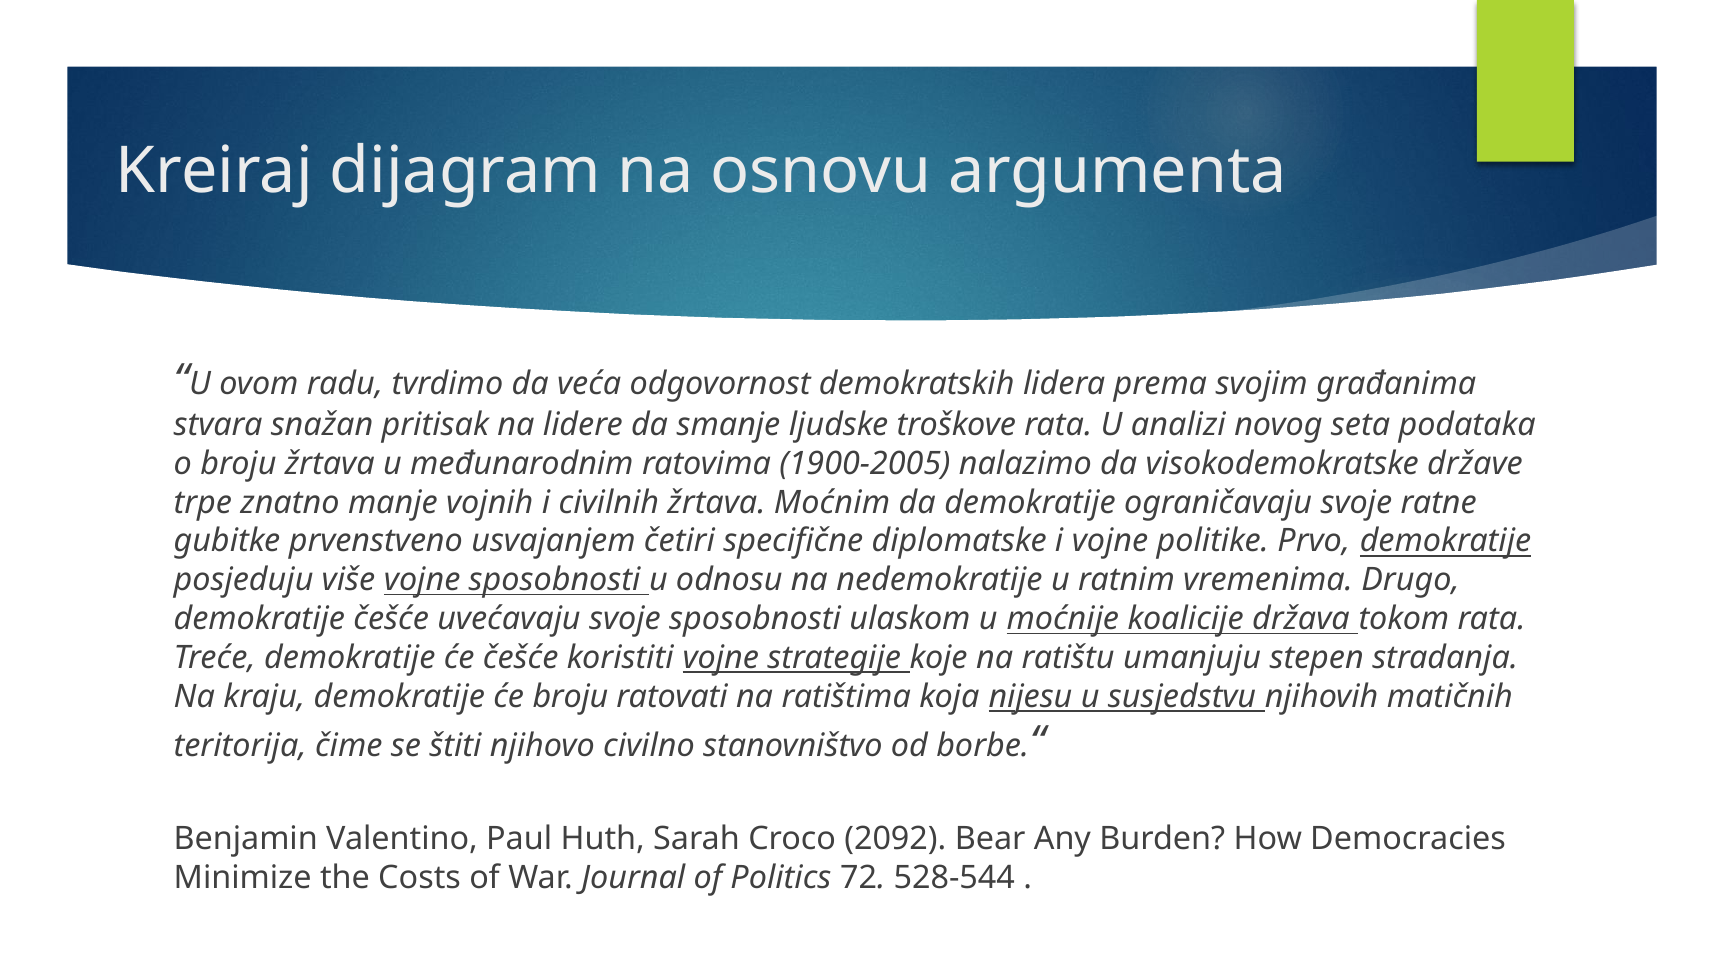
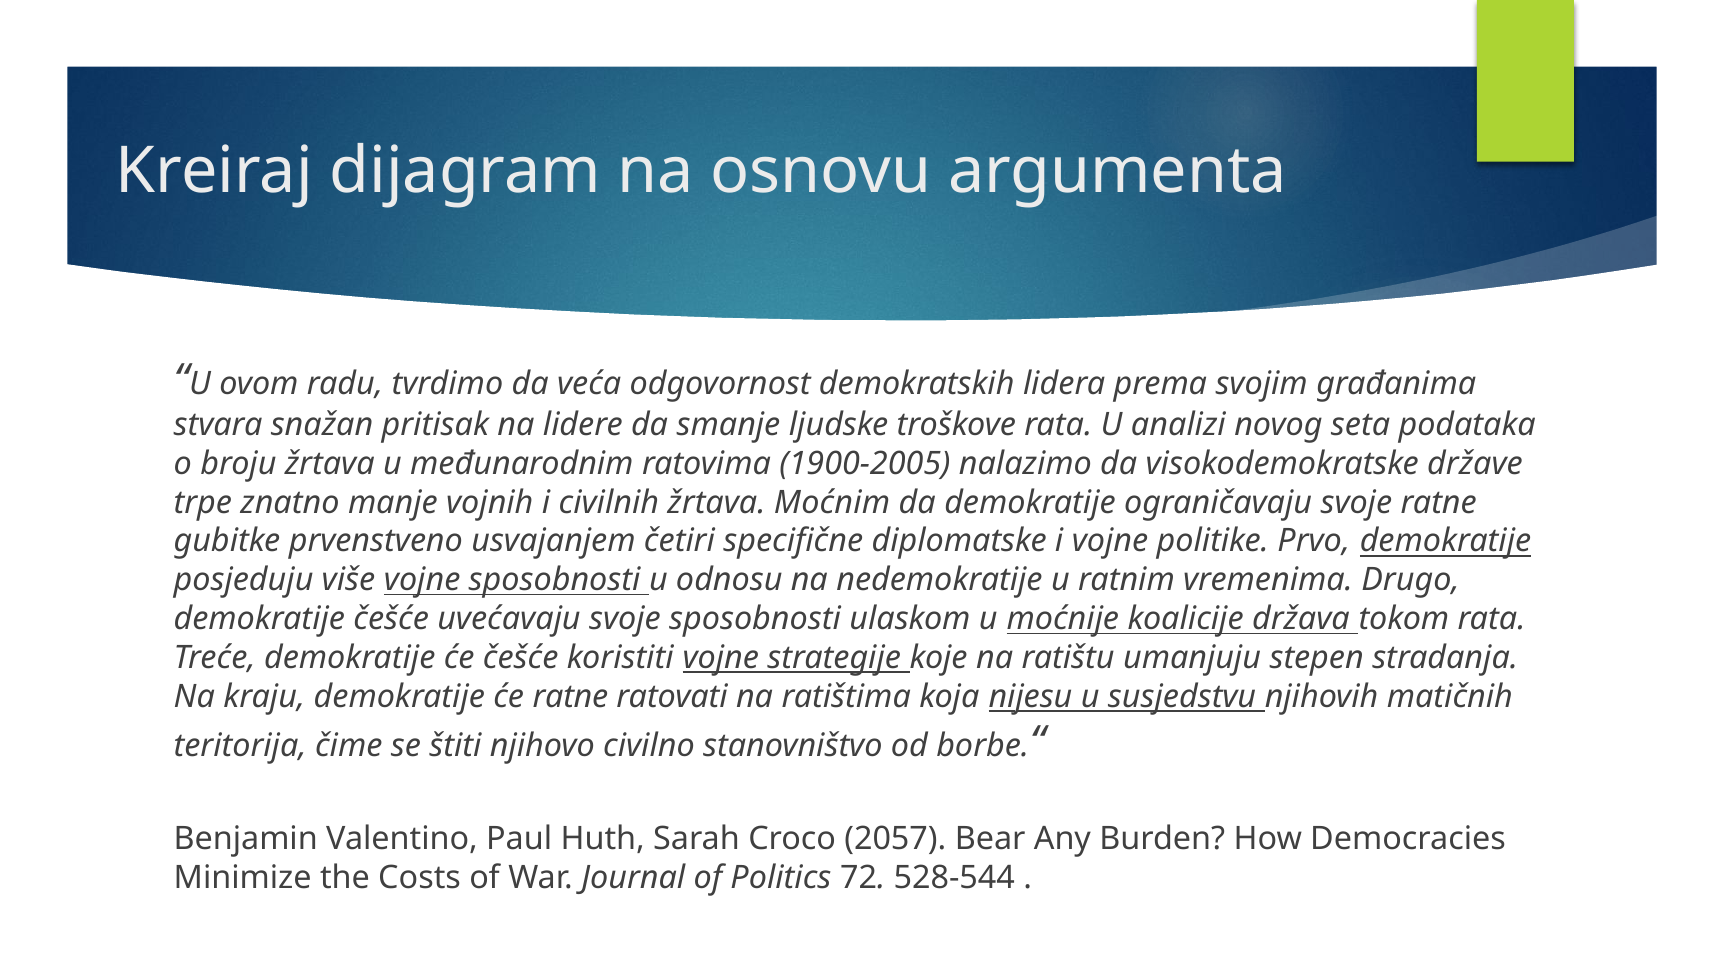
će broju: broju -> ratne (570, 697)
2092: 2092 -> 2057 (895, 839)
